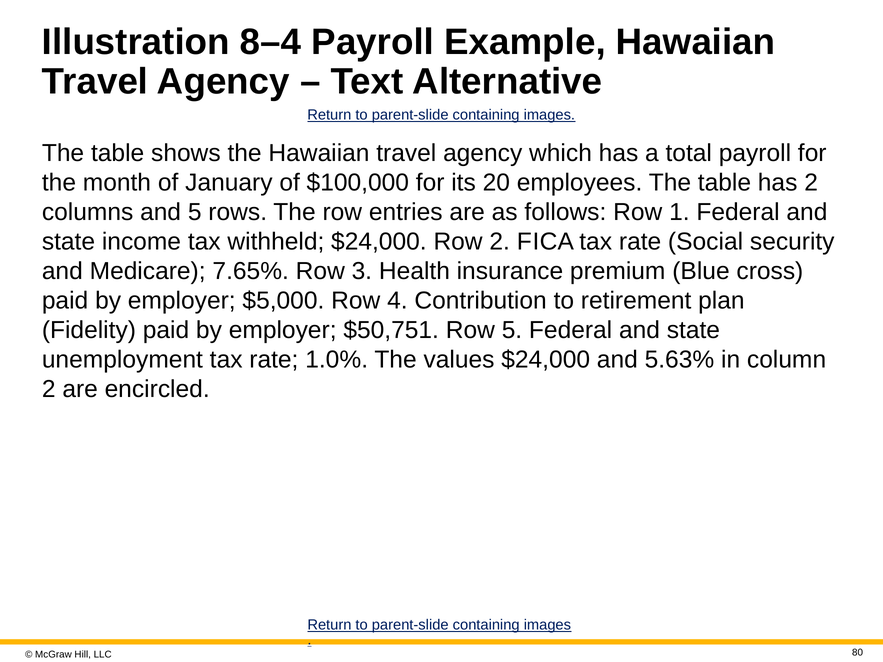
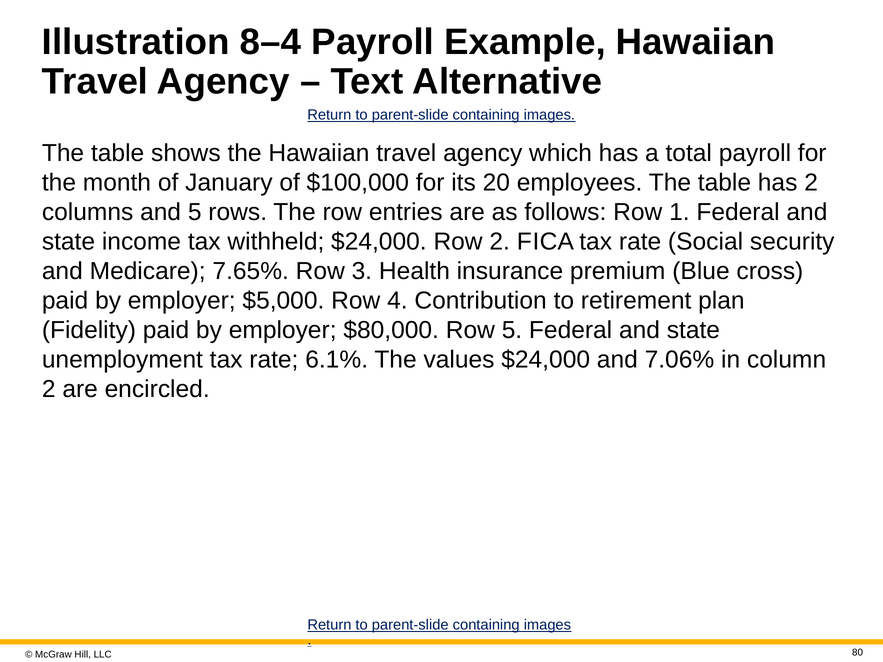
$50,751: $50,751 -> $80,000 (391, 330)
1.0%: 1.0% -> 6.1% (337, 360)
5.63%: 5.63% -> 7.06% (679, 360)
